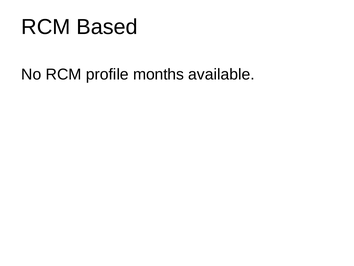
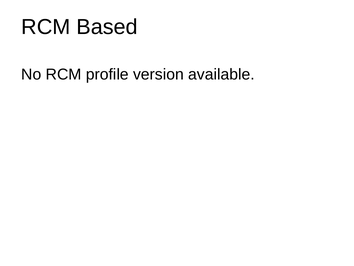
months: months -> version (158, 74)
